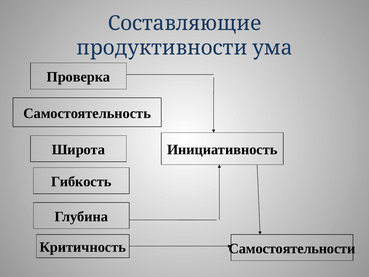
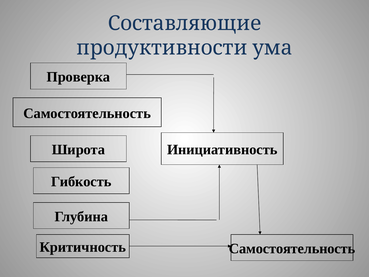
Самостоятельности: Самостоятельности -> Самостоятельность (292, 248)
